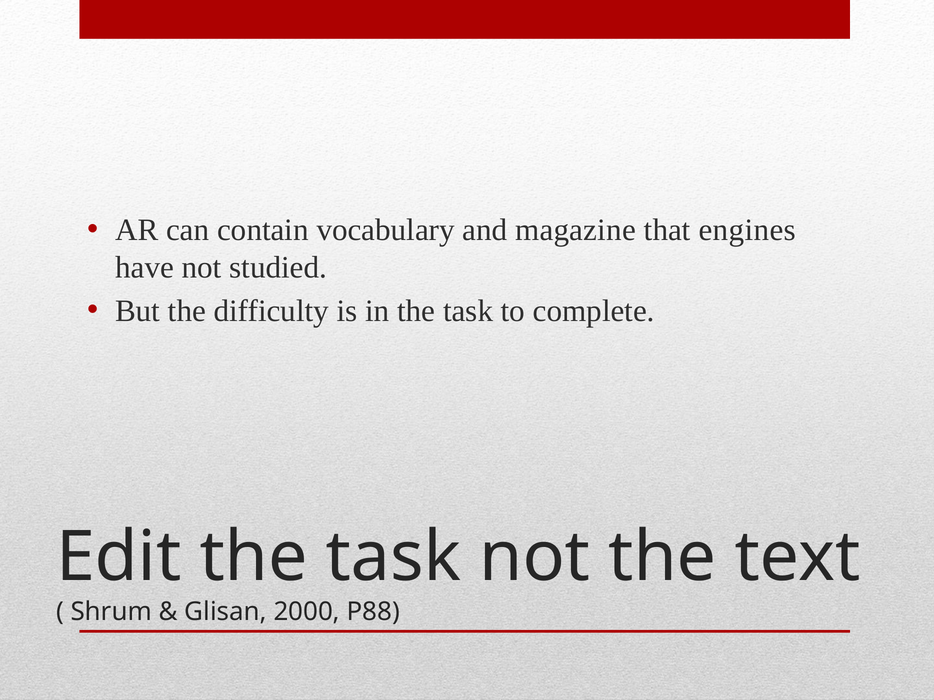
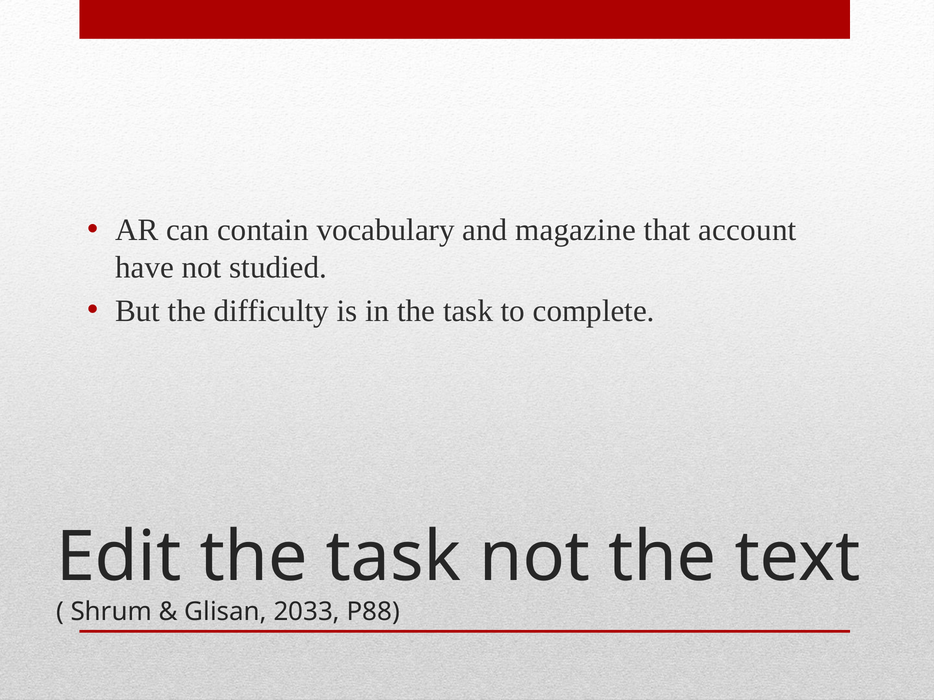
engines: engines -> account (747, 230)
2000: 2000 -> 2033 (307, 612)
